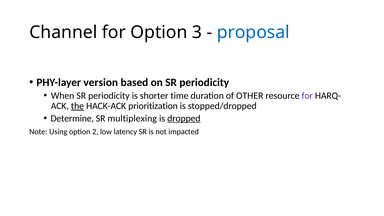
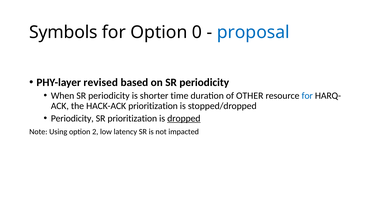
Channel: Channel -> Symbols (63, 32)
3: 3 -> 0 (197, 32)
version: version -> revised (101, 82)
for colour: purple -> blue (307, 96)
the underline: present -> none (77, 106)
Determine: Determine -> Periodicity (72, 118)
SR multiplexing: multiplexing -> prioritization (132, 118)
